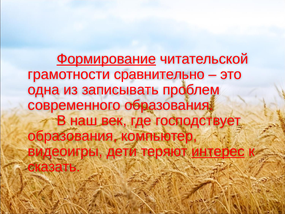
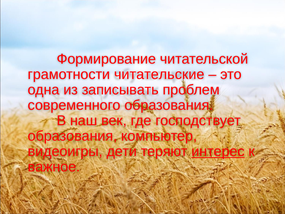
Формирование underline: present -> none (106, 59)
сравнительно: сравнительно -> читательские (159, 74)
сказать: сказать -> важное (54, 167)
